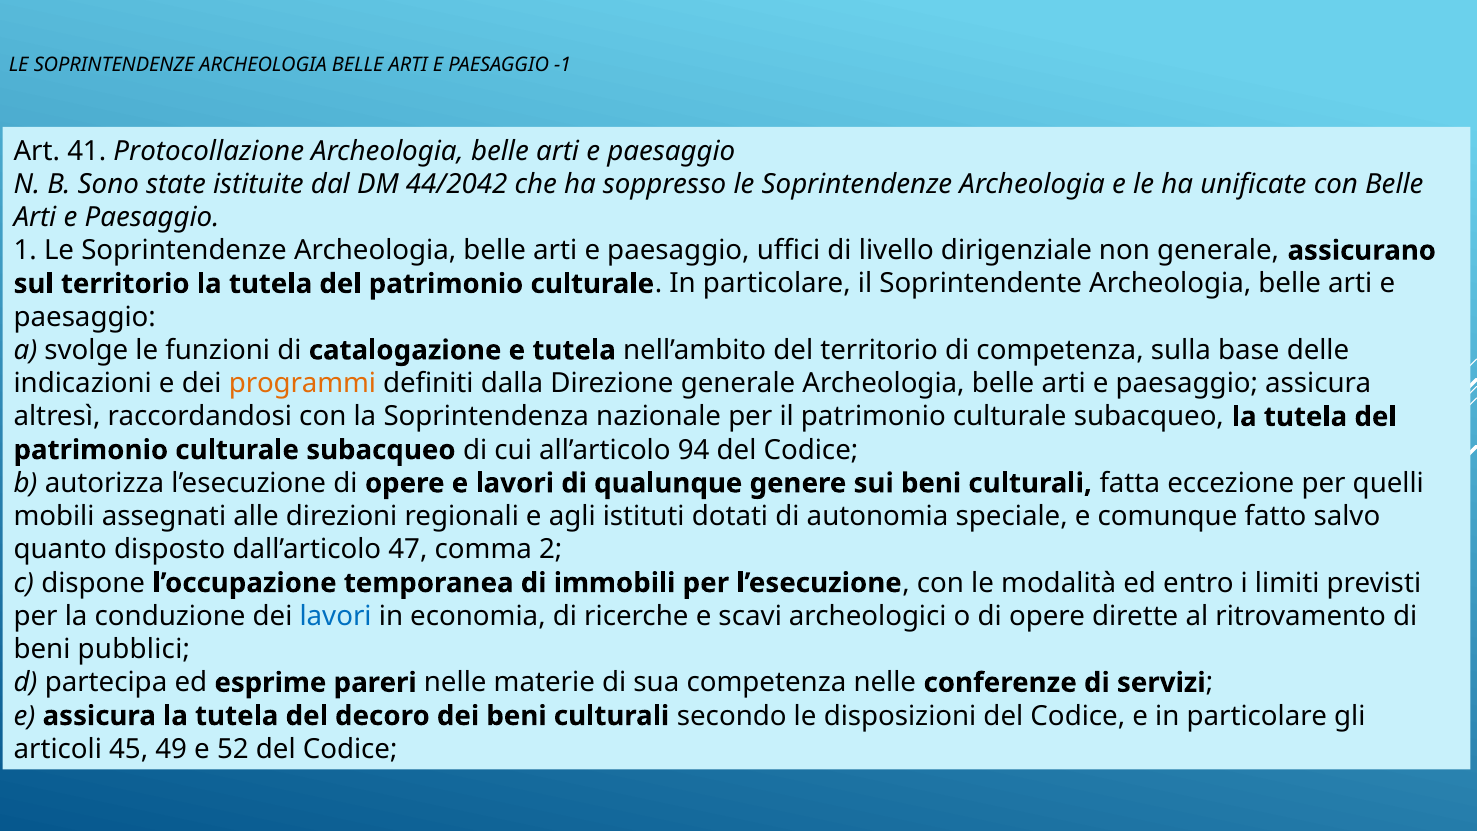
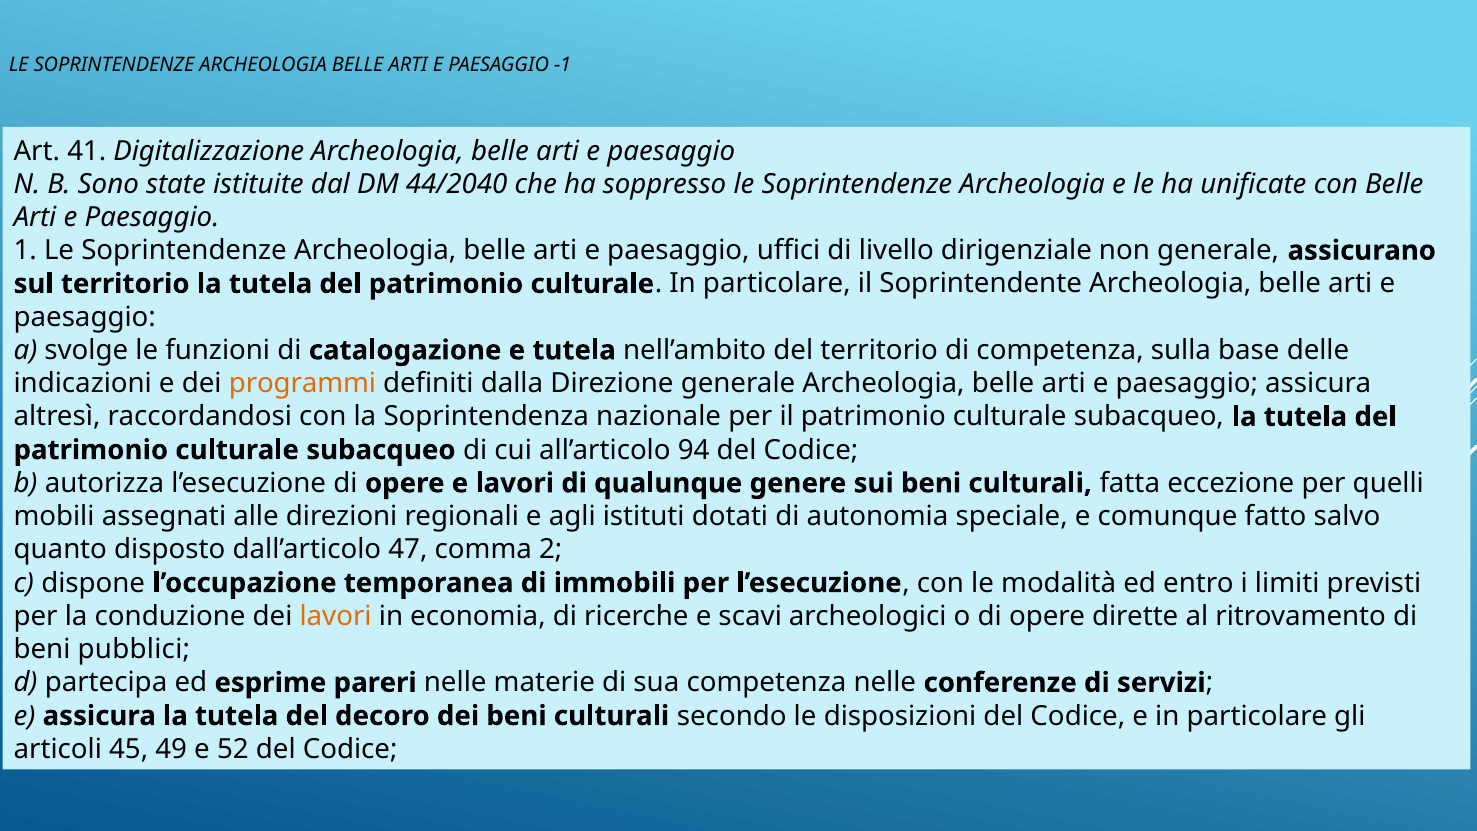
Protocollazione: Protocollazione -> Digitalizzazione (209, 151)
44/2042: 44/2042 -> 44/2040 (457, 184)
lavori colour: blue -> orange (336, 616)
